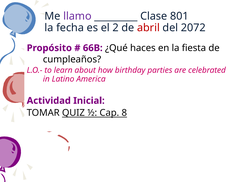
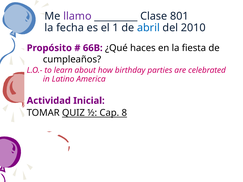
2: 2 -> 1 (116, 28)
abril colour: red -> blue (148, 28)
2072: 2072 -> 2010 (193, 28)
